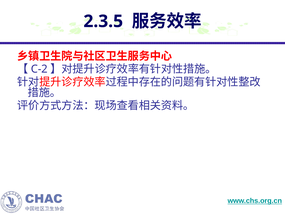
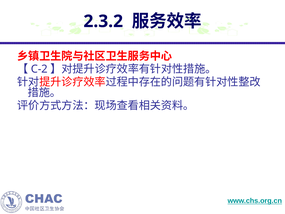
2.3.5: 2.3.5 -> 2.3.2 (103, 21)
